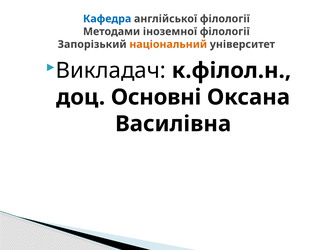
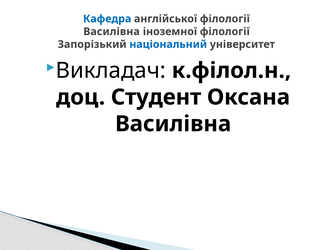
Методами: Методами -> Василівна (111, 32)
національний colour: orange -> blue (168, 44)
Основні: Основні -> Студент (156, 97)
